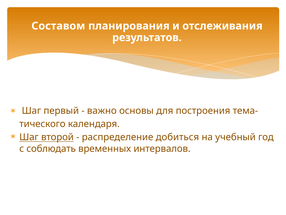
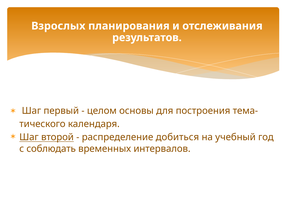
Составом: Составом -> Взрослых (58, 26)
важно: важно -> целом (102, 111)
